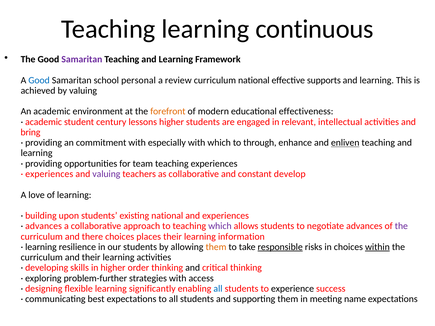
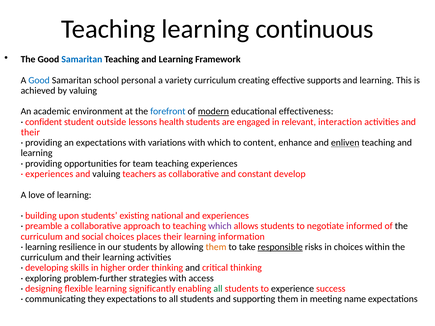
Samaritan colour: purple -> blue (82, 59)
review: review -> variety (178, 80)
curriculum national: national -> creating (254, 80)
forefront colour: orange -> blue (168, 112)
modern underline: none -> present (213, 112)
academic: academic -> confident (44, 122)
century: century -> outside (111, 122)
lessons higher: higher -> health (172, 122)
intellectual: intellectual -> interaction (340, 122)
bring: bring -> their (30, 132)
an commitment: commitment -> expectations (101, 143)
especially: especially -> variations (167, 143)
through: through -> content (260, 143)
valuing colour: purple -> black (106, 174)
advances: advances -> preamble (44, 226)
negotiate advances: advances -> informed (364, 226)
the colour: purple -> black (401, 226)
there: there -> social (92, 237)
within underline: present -> none (377, 247)
all colour: blue -> green (218, 289)
best: best -> they (96, 299)
